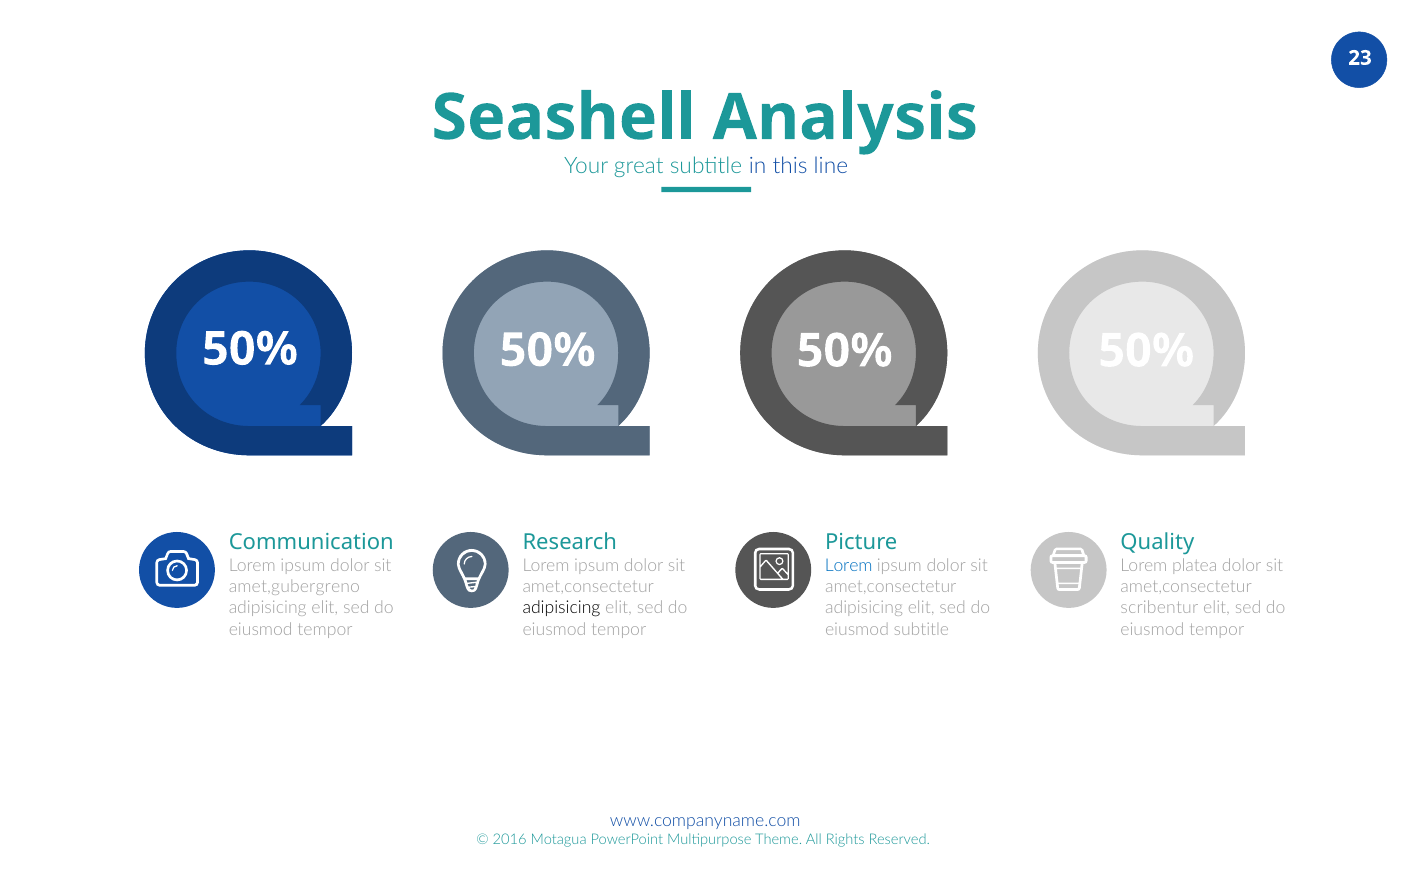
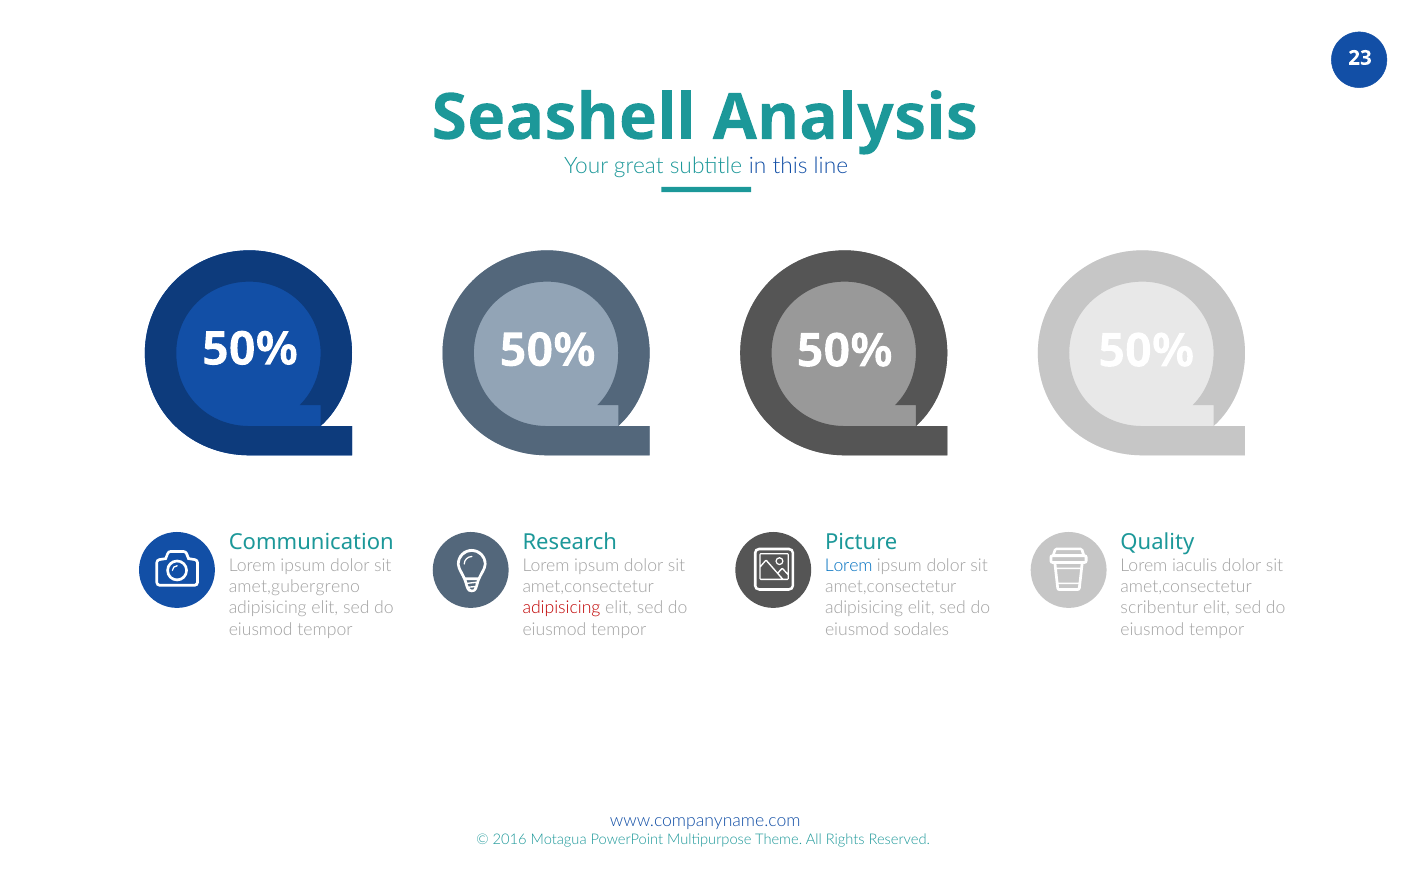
platea: platea -> iaculis (1195, 566)
adipisicing colour: black -> red (561, 608)
eiusmod subtitle: subtitle -> sodales (921, 629)
